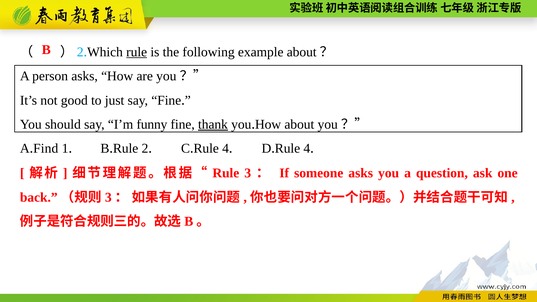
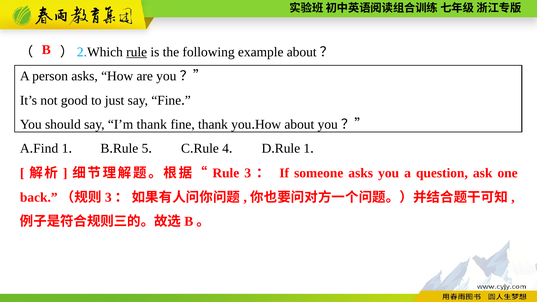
I’m funny: funny -> thank (152, 124)
thank underline: present -> none (213, 124)
2: 2 -> 5 (145, 149)
4: 4 -> 1 (307, 149)
